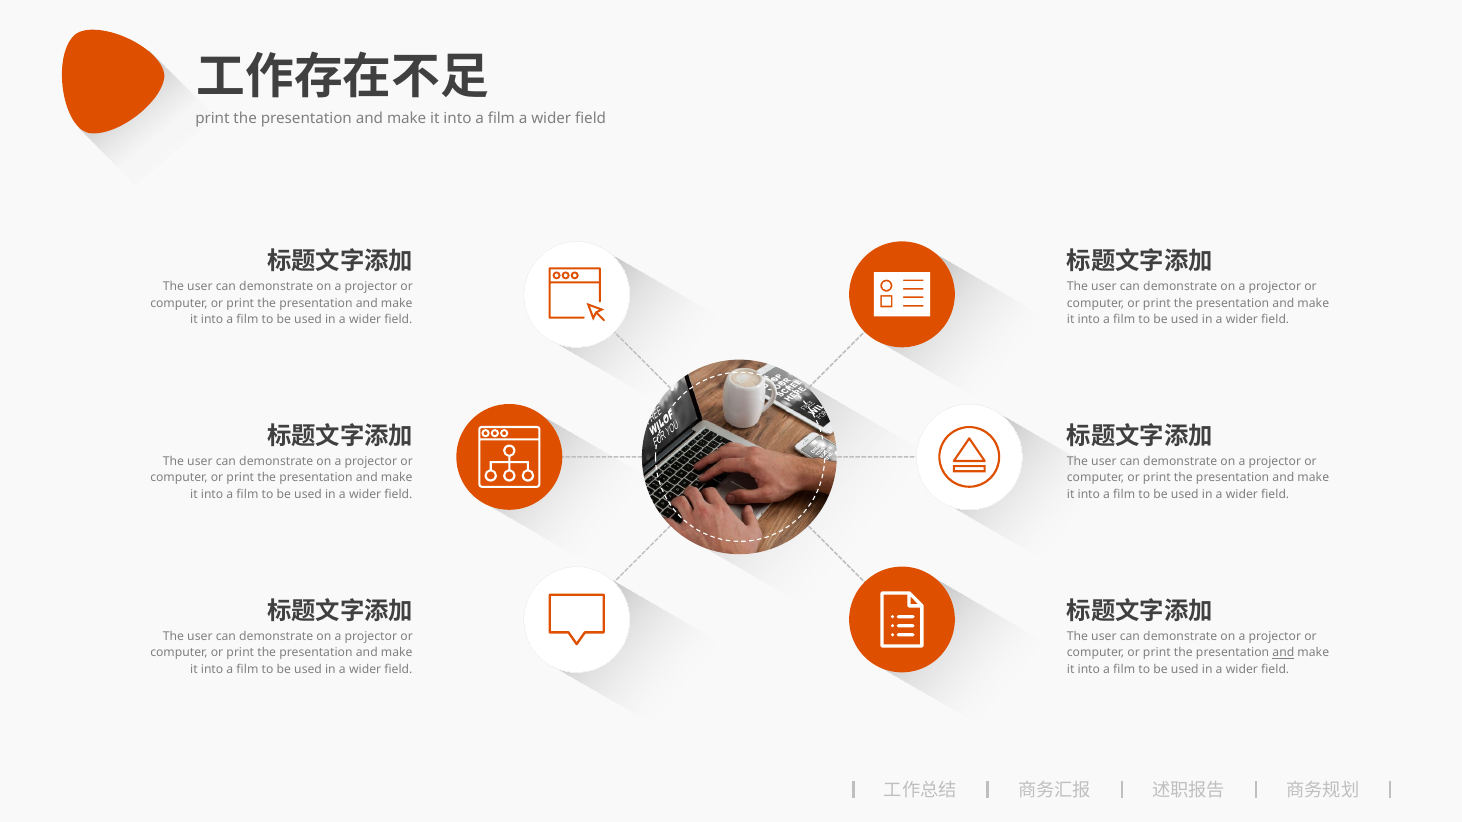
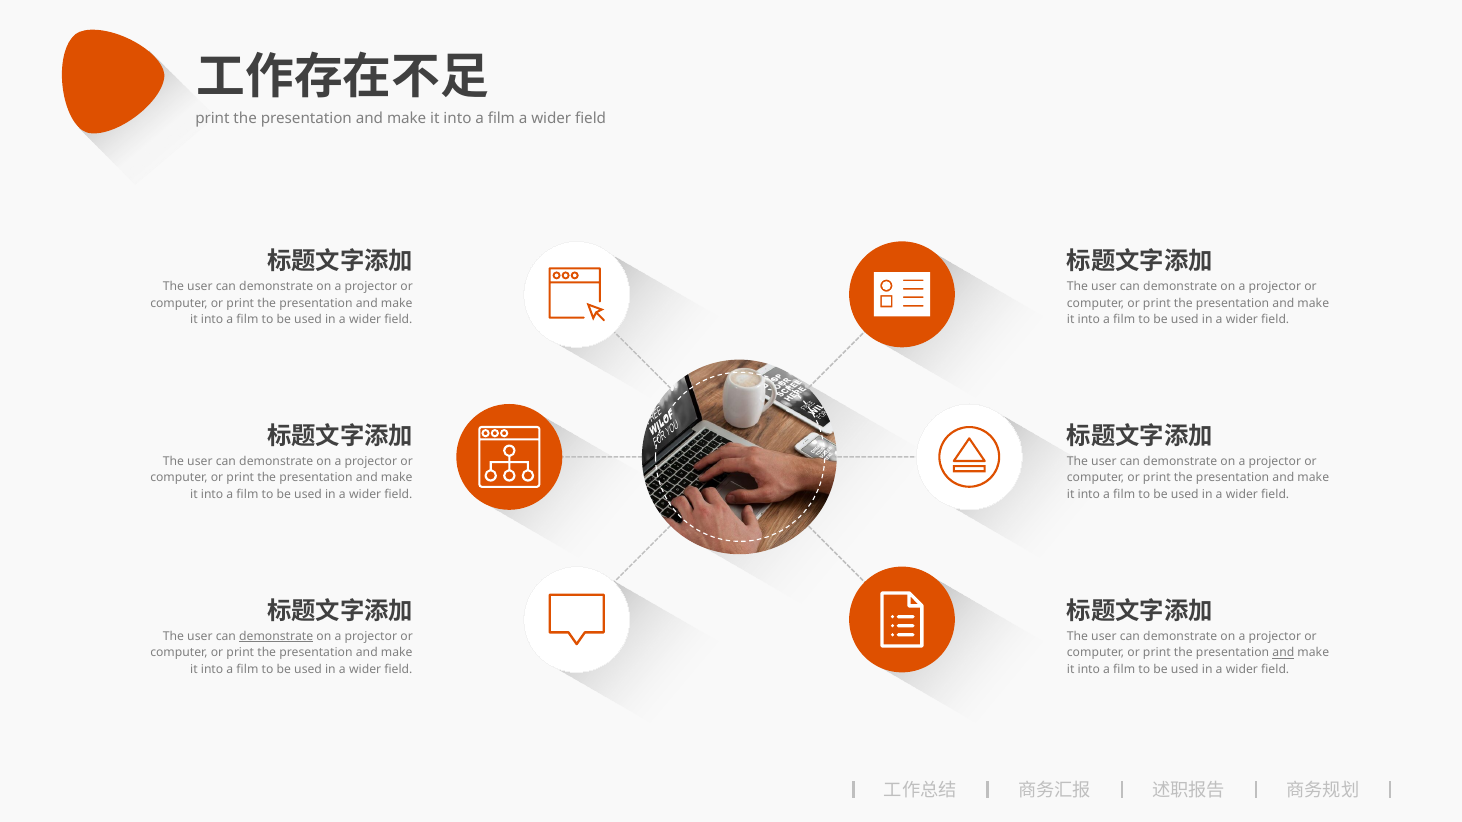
demonstrate underline: none -> present (276, 637)
